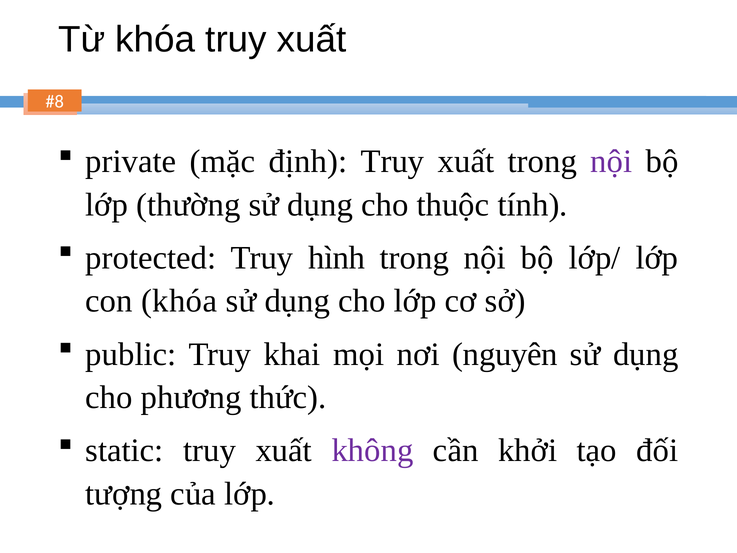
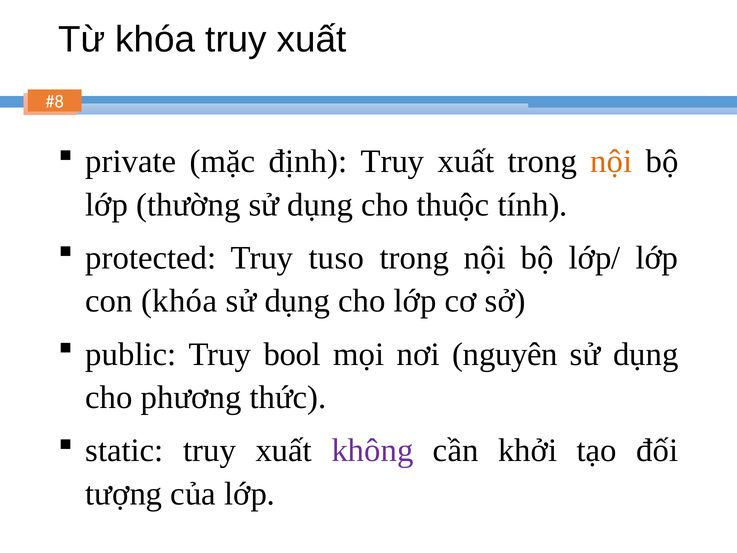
nội colour: purple -> orange (611, 161)
hình: hình -> tuso (336, 258)
khai: khai -> bool (292, 354)
